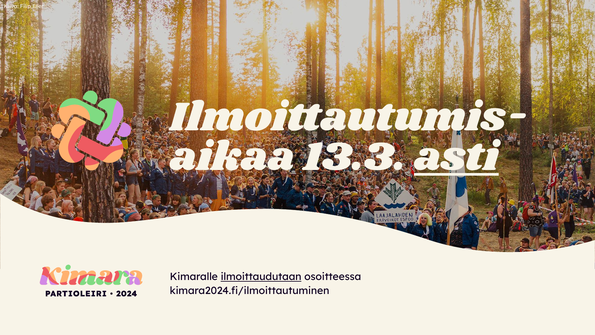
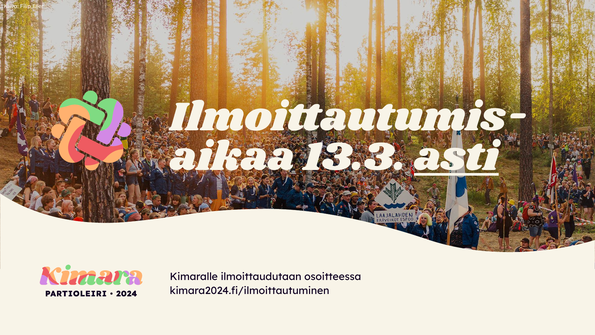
ilmoittaudutaan underline: present -> none (261, 277)
